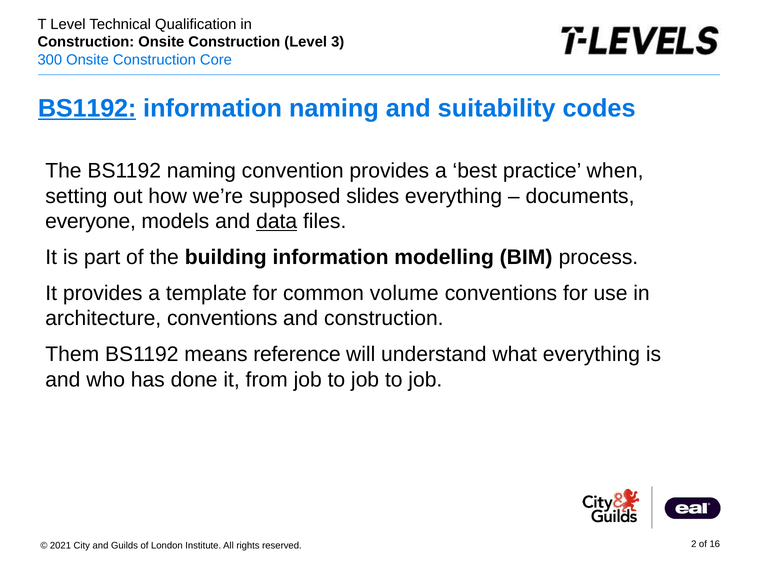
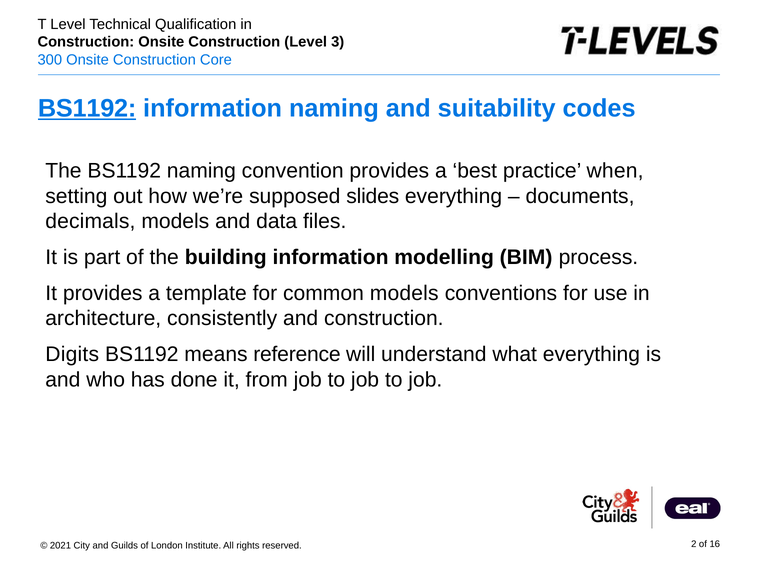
everyone: everyone -> decimals (90, 221)
data underline: present -> none (277, 221)
common volume: volume -> models (404, 293)
architecture conventions: conventions -> consistently (222, 318)
Them: Them -> Digits (72, 354)
